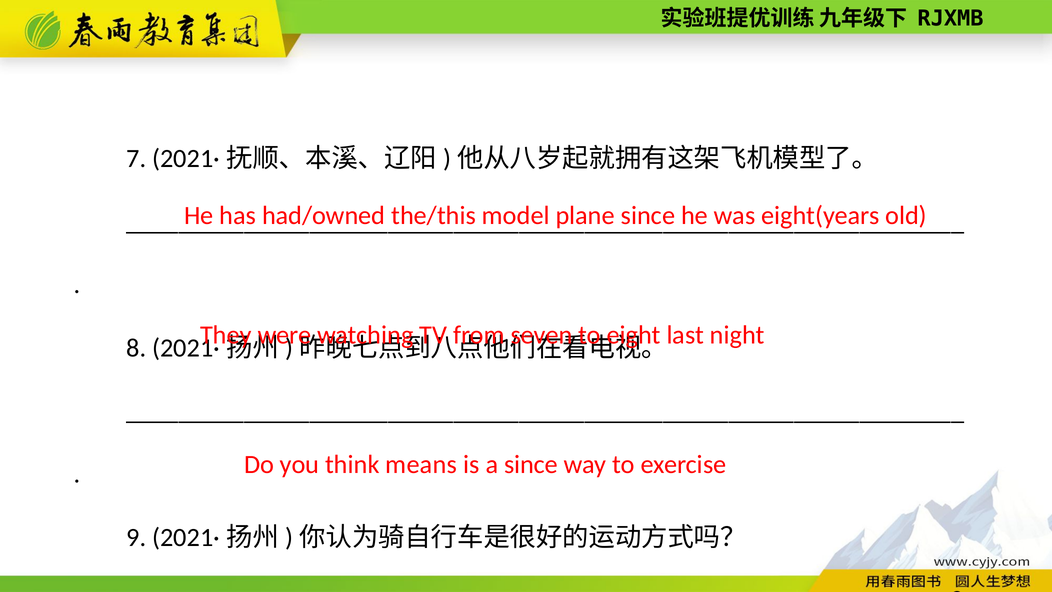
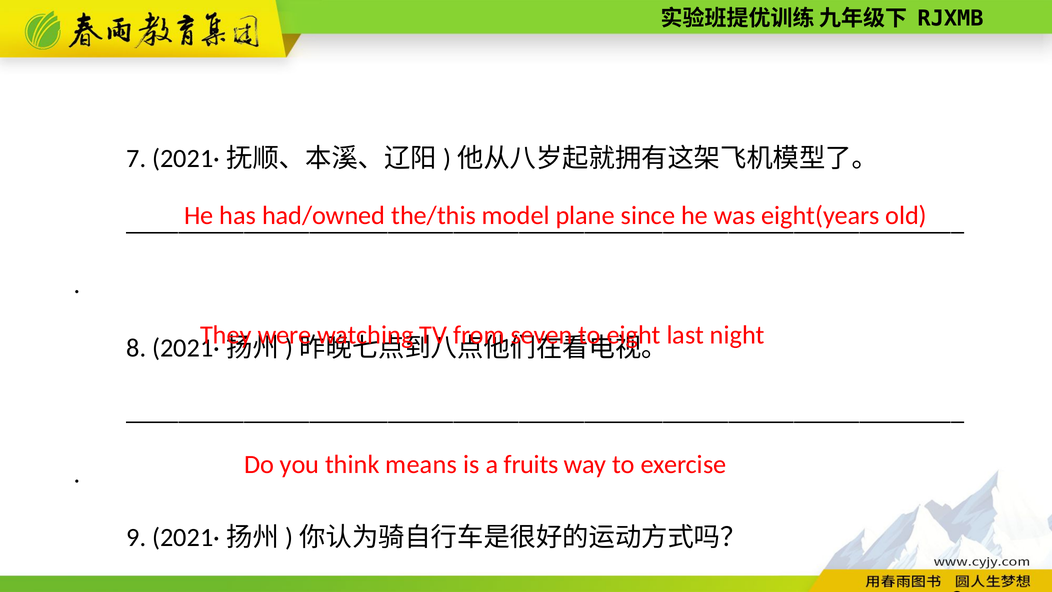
a since: since -> fruits (531, 465)
